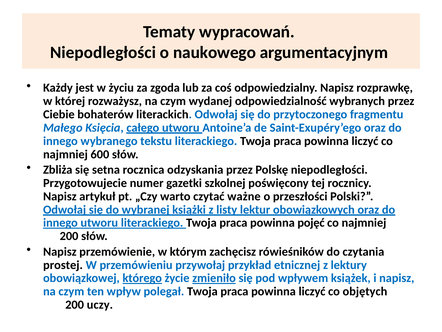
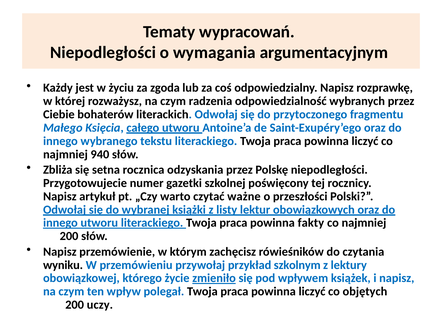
naukowego: naukowego -> wymagania (214, 52)
wydanej: wydanej -> radzenia (211, 101)
600: 600 -> 940 (100, 154)
pojęć: pojęć -> fakty (311, 223)
prostej: prostej -> wyniku (63, 265)
etnicznej: etnicznej -> szkolnym (297, 265)
którego underline: present -> none (142, 278)
